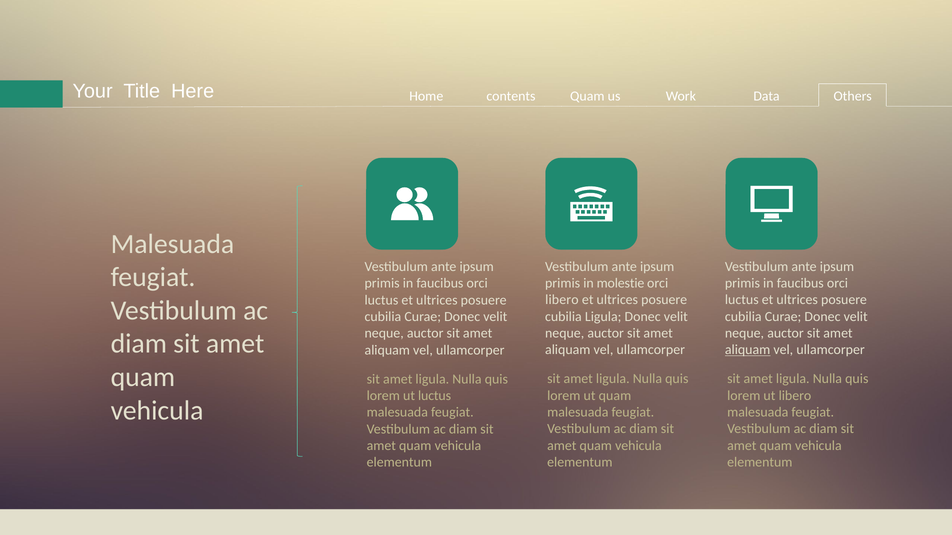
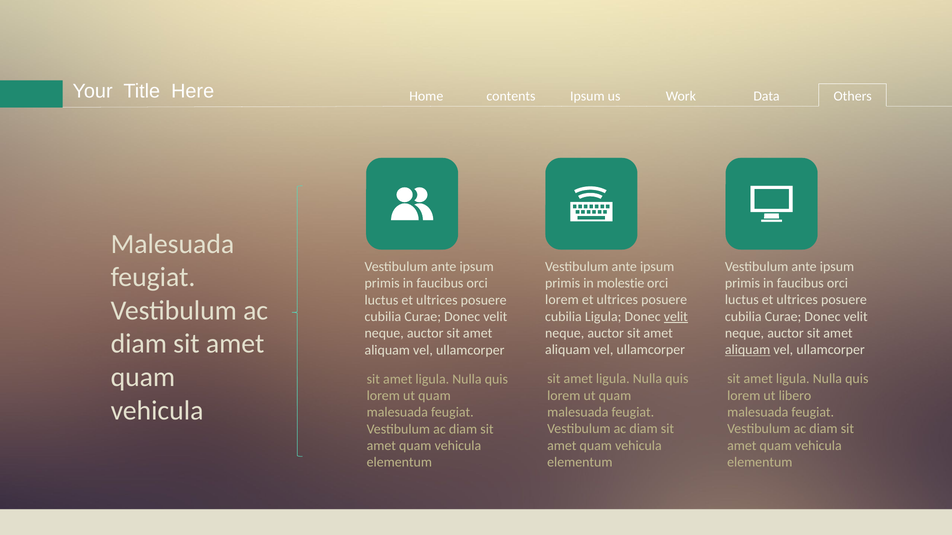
contents Quam: Quam -> Ipsum (587, 96)
libero: libero -> lorem (562, 300)
velit underline: none -> present (676, 317)
luctus: luctus -> quam (434, 396)
